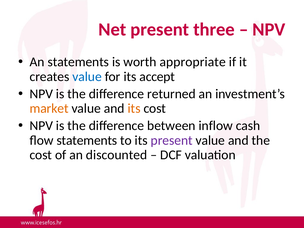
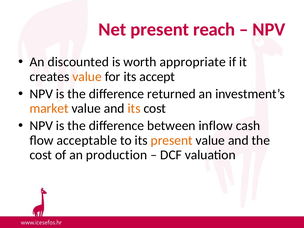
three: three -> reach (214, 29)
An statements: statements -> discounted (78, 62)
value colour: blue -> orange (87, 77)
flow statements: statements -> acceptable (87, 140)
present colour: purple -> orange (172, 140)
discounted: discounted -> production (117, 155)
